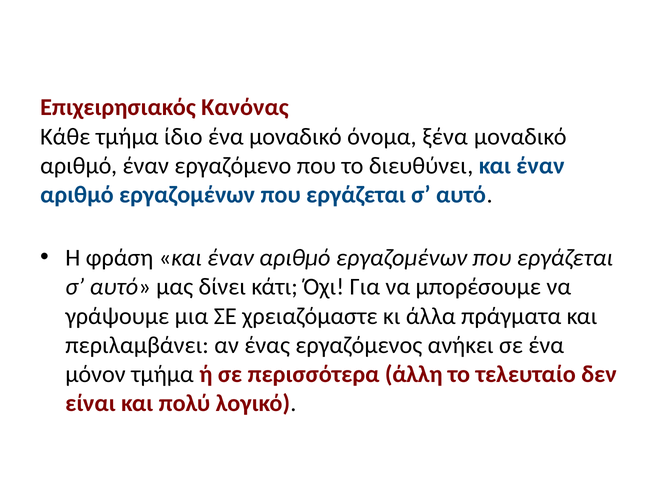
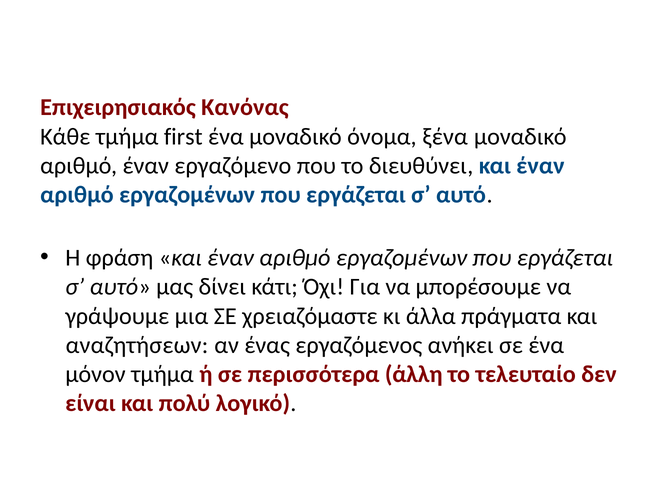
ίδιο: ίδιο -> first (183, 136)
περιλαμβάνει: περιλαμβάνει -> αναζητήσεων (137, 345)
